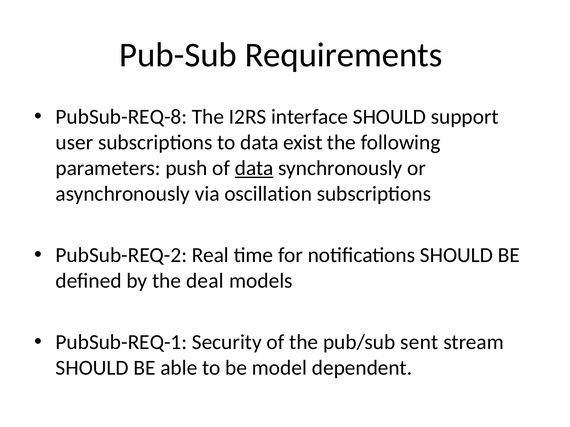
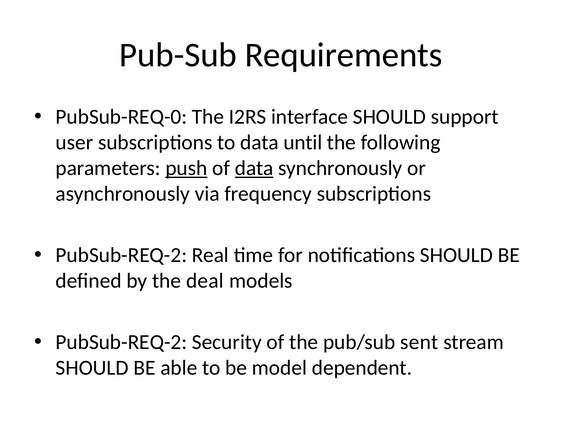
PubSub-REQ-8: PubSub-REQ-8 -> PubSub-REQ-0 (121, 117)
exist: exist -> until (303, 143)
push underline: none -> present (186, 168)
oscillation: oscillation -> frequency (268, 194)
PubSub-REQ-1: PubSub-REQ-1 -> PubSub-REQ-2 (121, 343)
